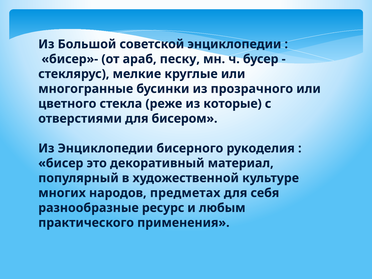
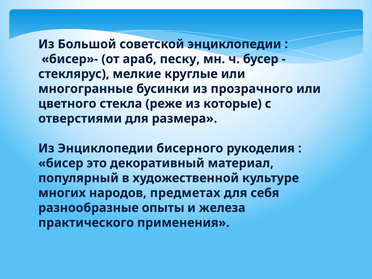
бисером: бисером -> размера (184, 119)
ресурс: ресурс -> опыты (163, 208)
любым: любым -> железа (222, 208)
